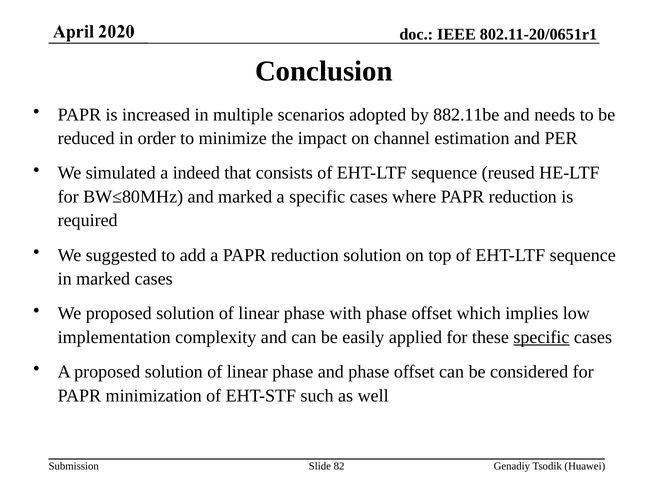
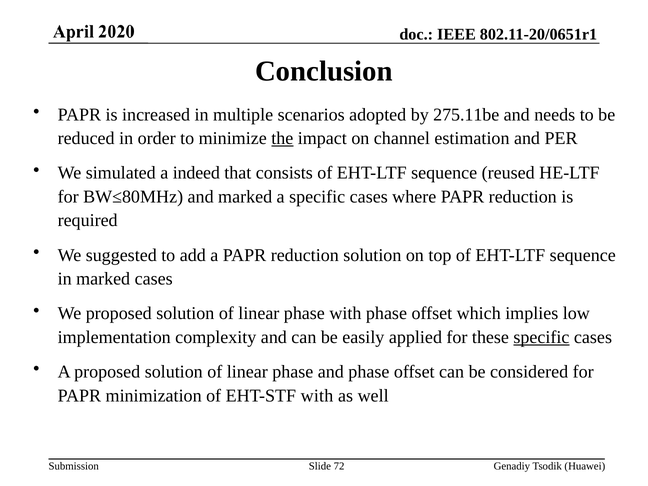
882.11be: 882.11be -> 275.11be (466, 115)
the underline: none -> present (282, 138)
EHT-STF such: such -> with (317, 396)
82: 82 -> 72 (339, 466)
